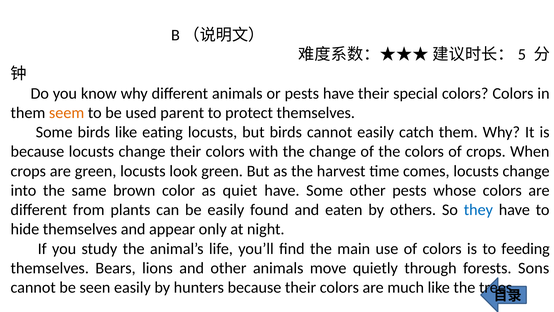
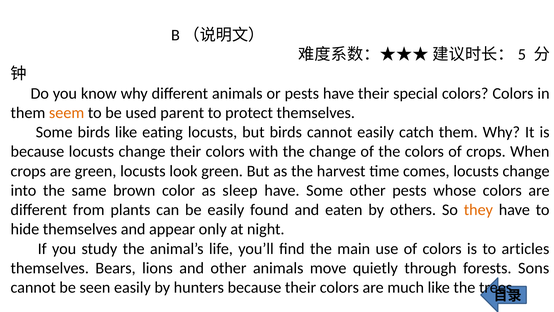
quiet: quiet -> sleep (240, 190)
they colour: blue -> orange (478, 210)
feeding: feeding -> articles (525, 248)
